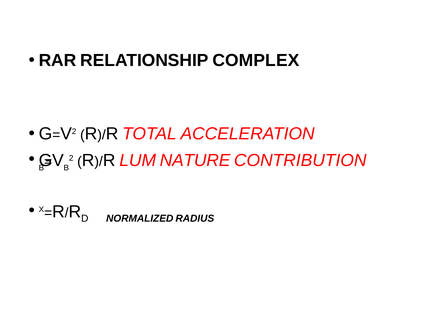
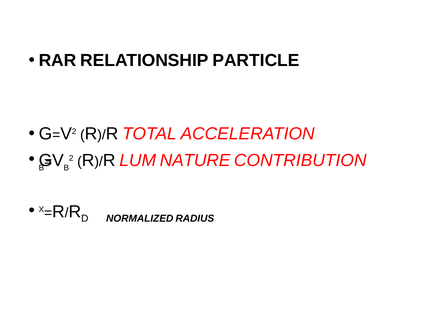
COMPLEX: COMPLEX -> PARTICLE (256, 60)
